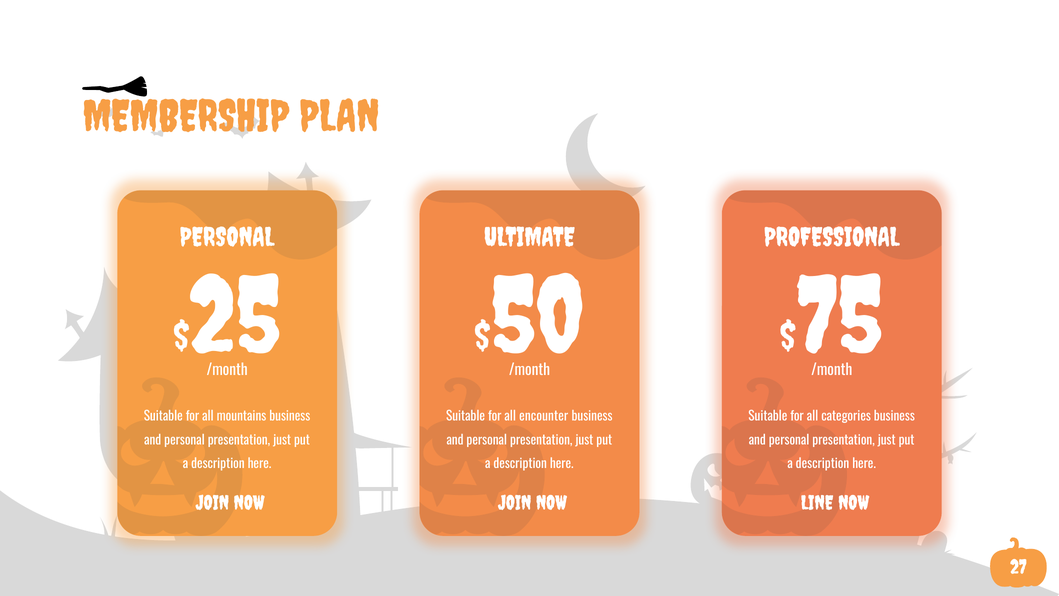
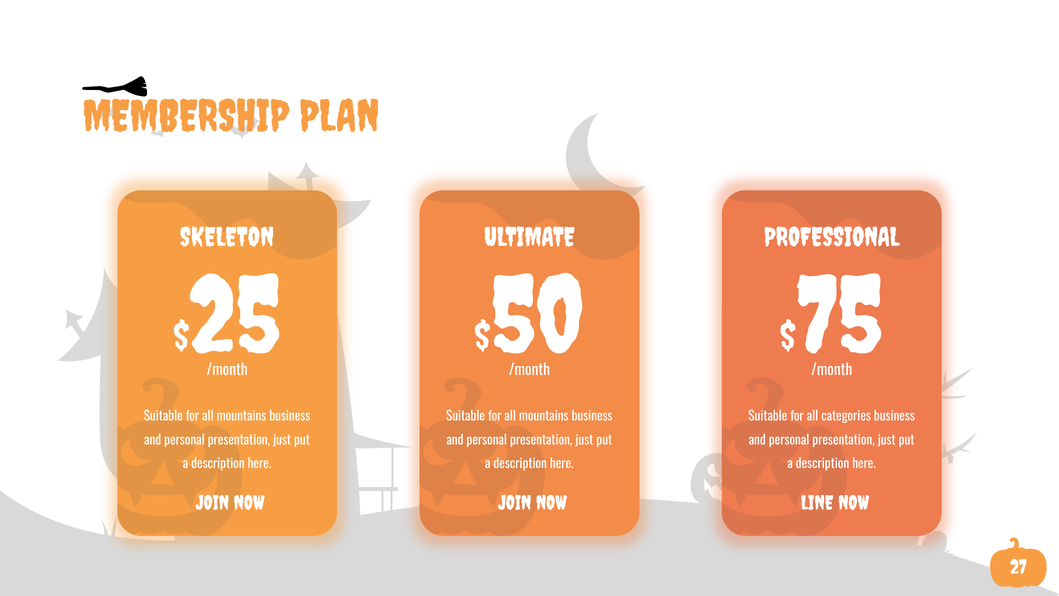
PERSONAL: PERSONAL -> SKELETON (227, 237)
encounter: encounter -> mountains (544, 416)
